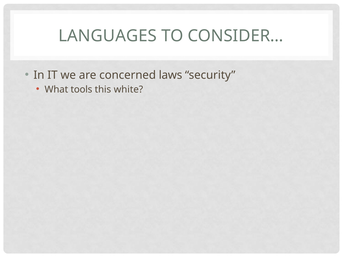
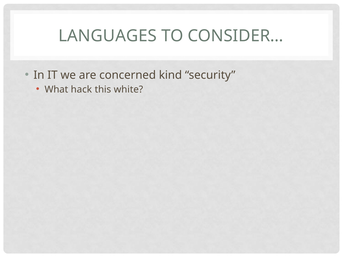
laws: laws -> kind (170, 75)
tools: tools -> hack (81, 89)
